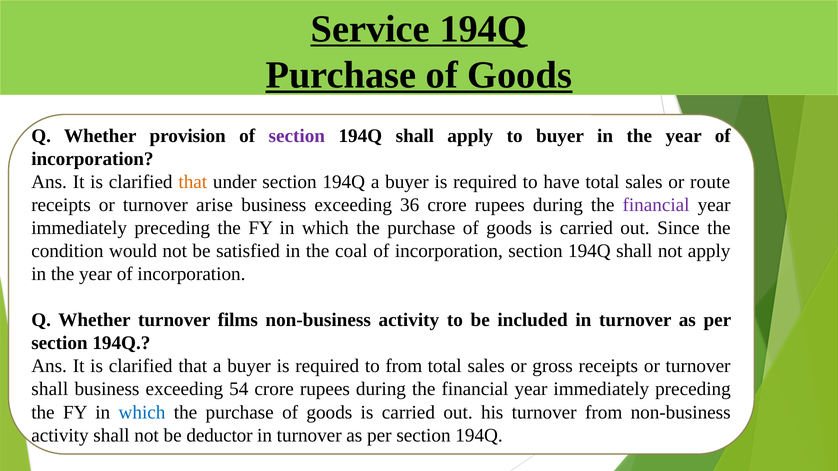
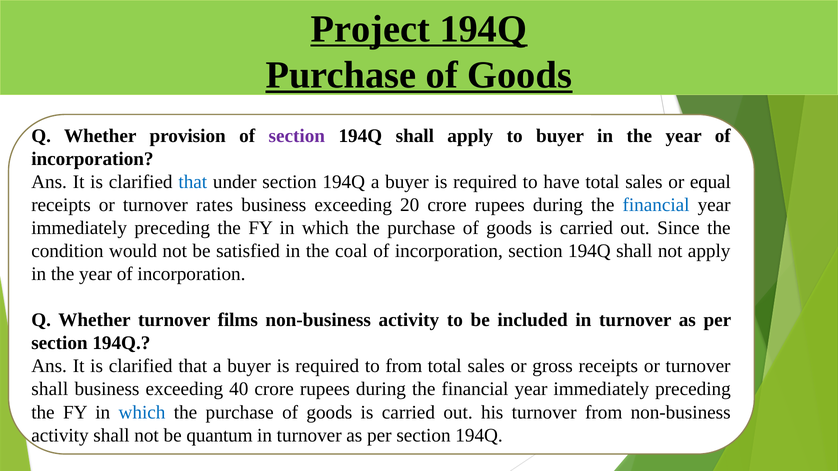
Service: Service -> Project (370, 29)
that colour: orange -> blue (193, 182)
route: route -> equal (710, 182)
arise: arise -> rates (215, 205)
36: 36 -> 20 (410, 205)
financial colour: purple -> blue (656, 205)
54: 54 -> 40 (239, 389)
deductor: deductor -> quantum (220, 436)
